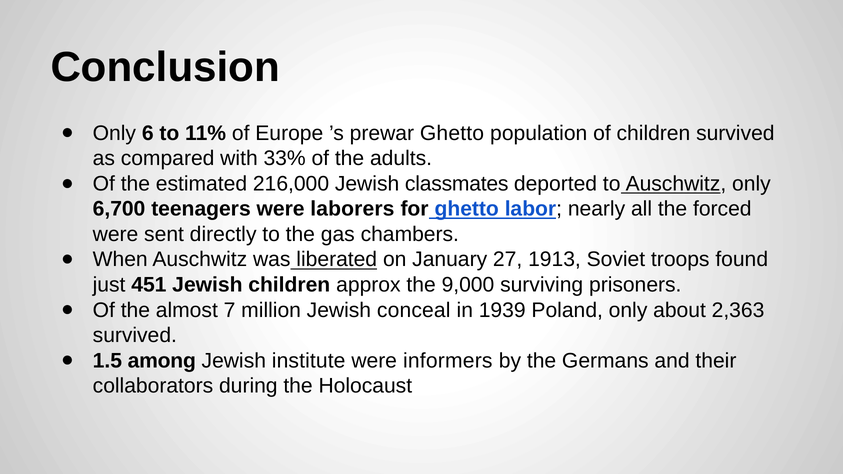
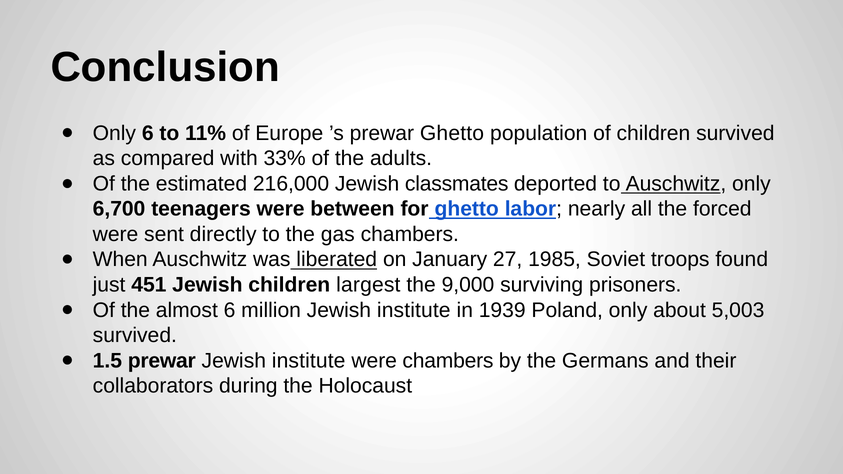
laborers: laborers -> between (352, 209)
1913: 1913 -> 1985 (554, 260)
approx: approx -> largest (368, 285)
almost 7: 7 -> 6 (230, 310)
million Jewish conceal: conceal -> institute (414, 310)
2,363: 2,363 -> 5,003 (738, 310)
1.5 among: among -> prewar (162, 361)
were informers: informers -> chambers (448, 361)
